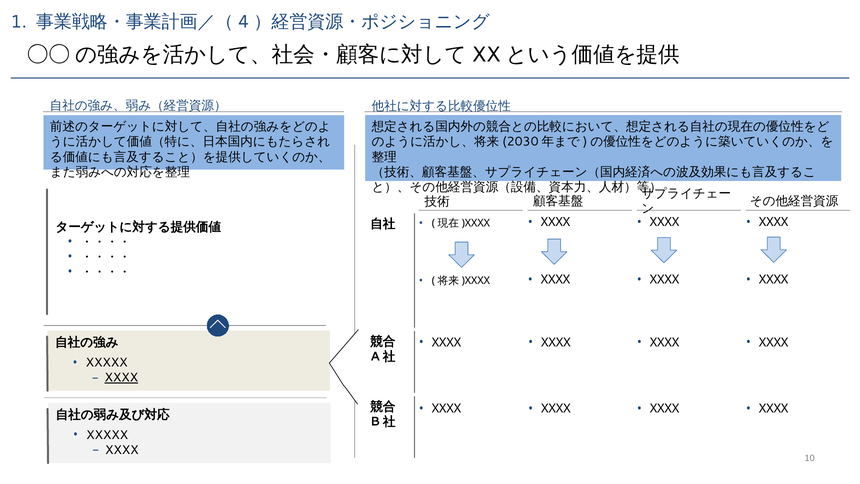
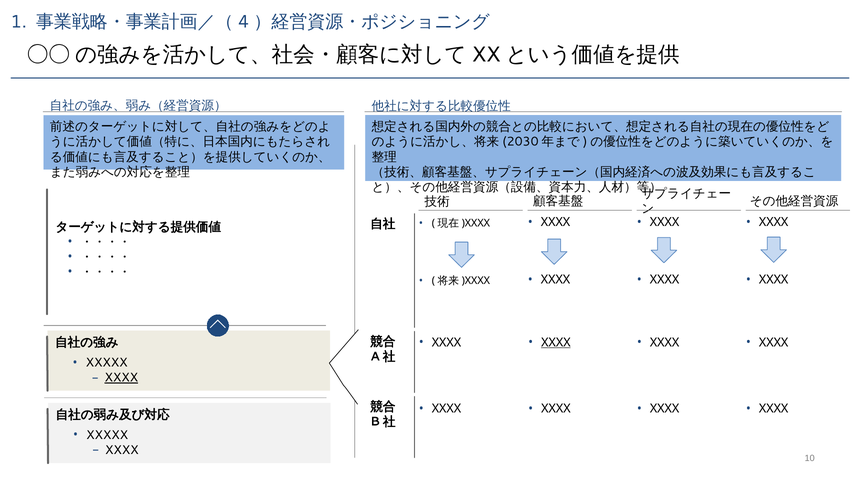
XXXX underline: none -> present (556, 342)
